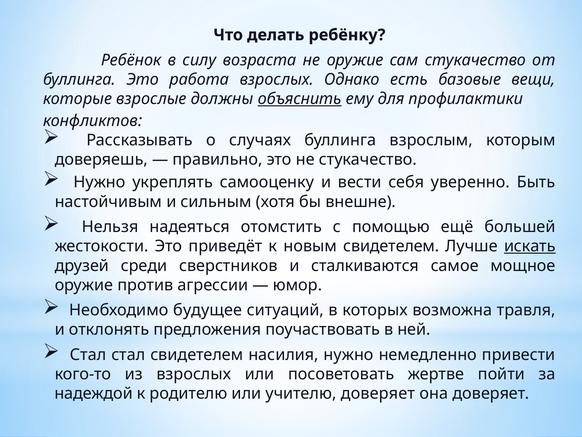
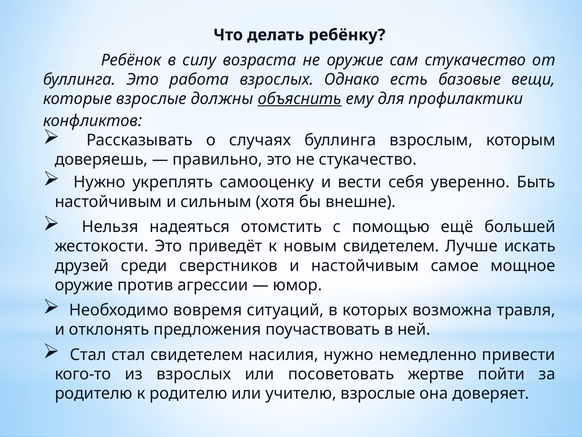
искать underline: present -> none (530, 246)
и сталкиваются: сталкиваются -> настойчивым (365, 265)
будущее: будущее -> вовремя (208, 310)
надеждой: надеждой -> родителю (94, 393)
учителю доверяет: доверяет -> взрослые (378, 393)
